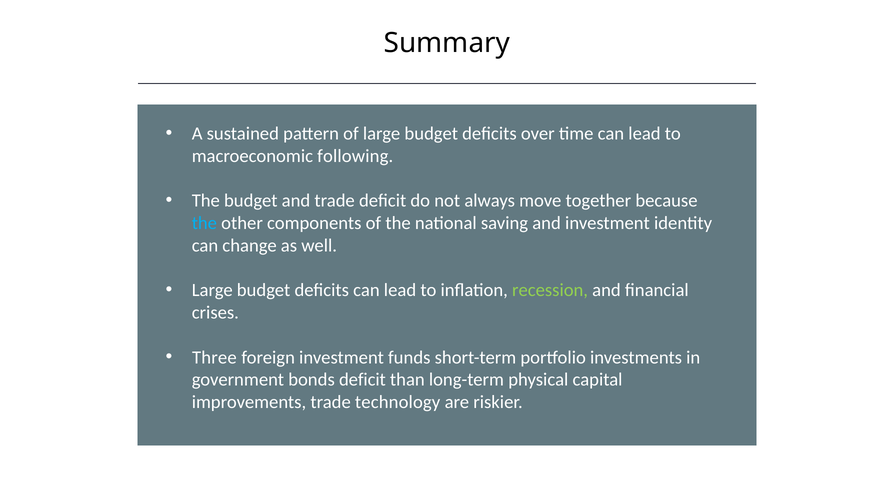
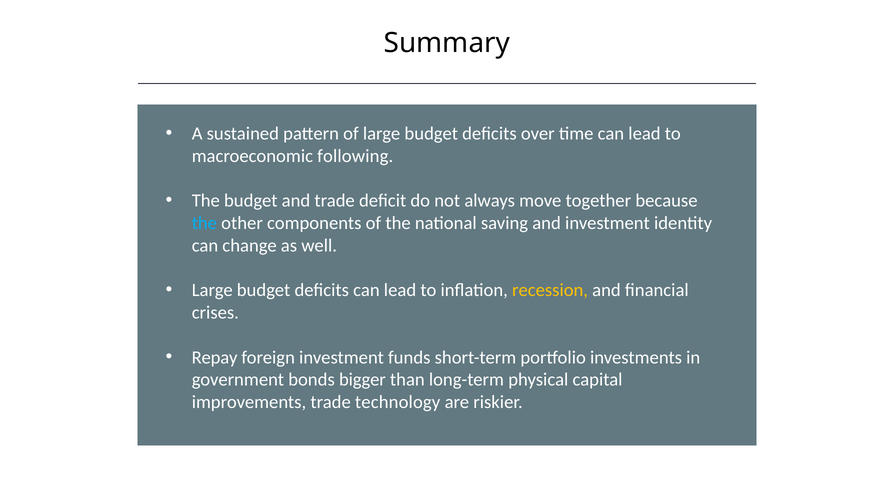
recession colour: light green -> yellow (550, 290)
Three: Three -> Repay (215, 357)
bonds deficit: deficit -> bigger (362, 380)
